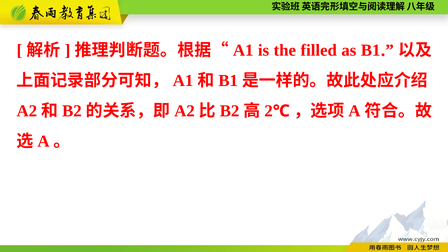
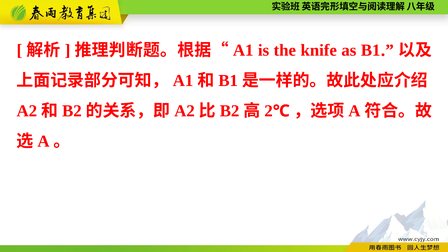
filled: filled -> knife (319, 50)
